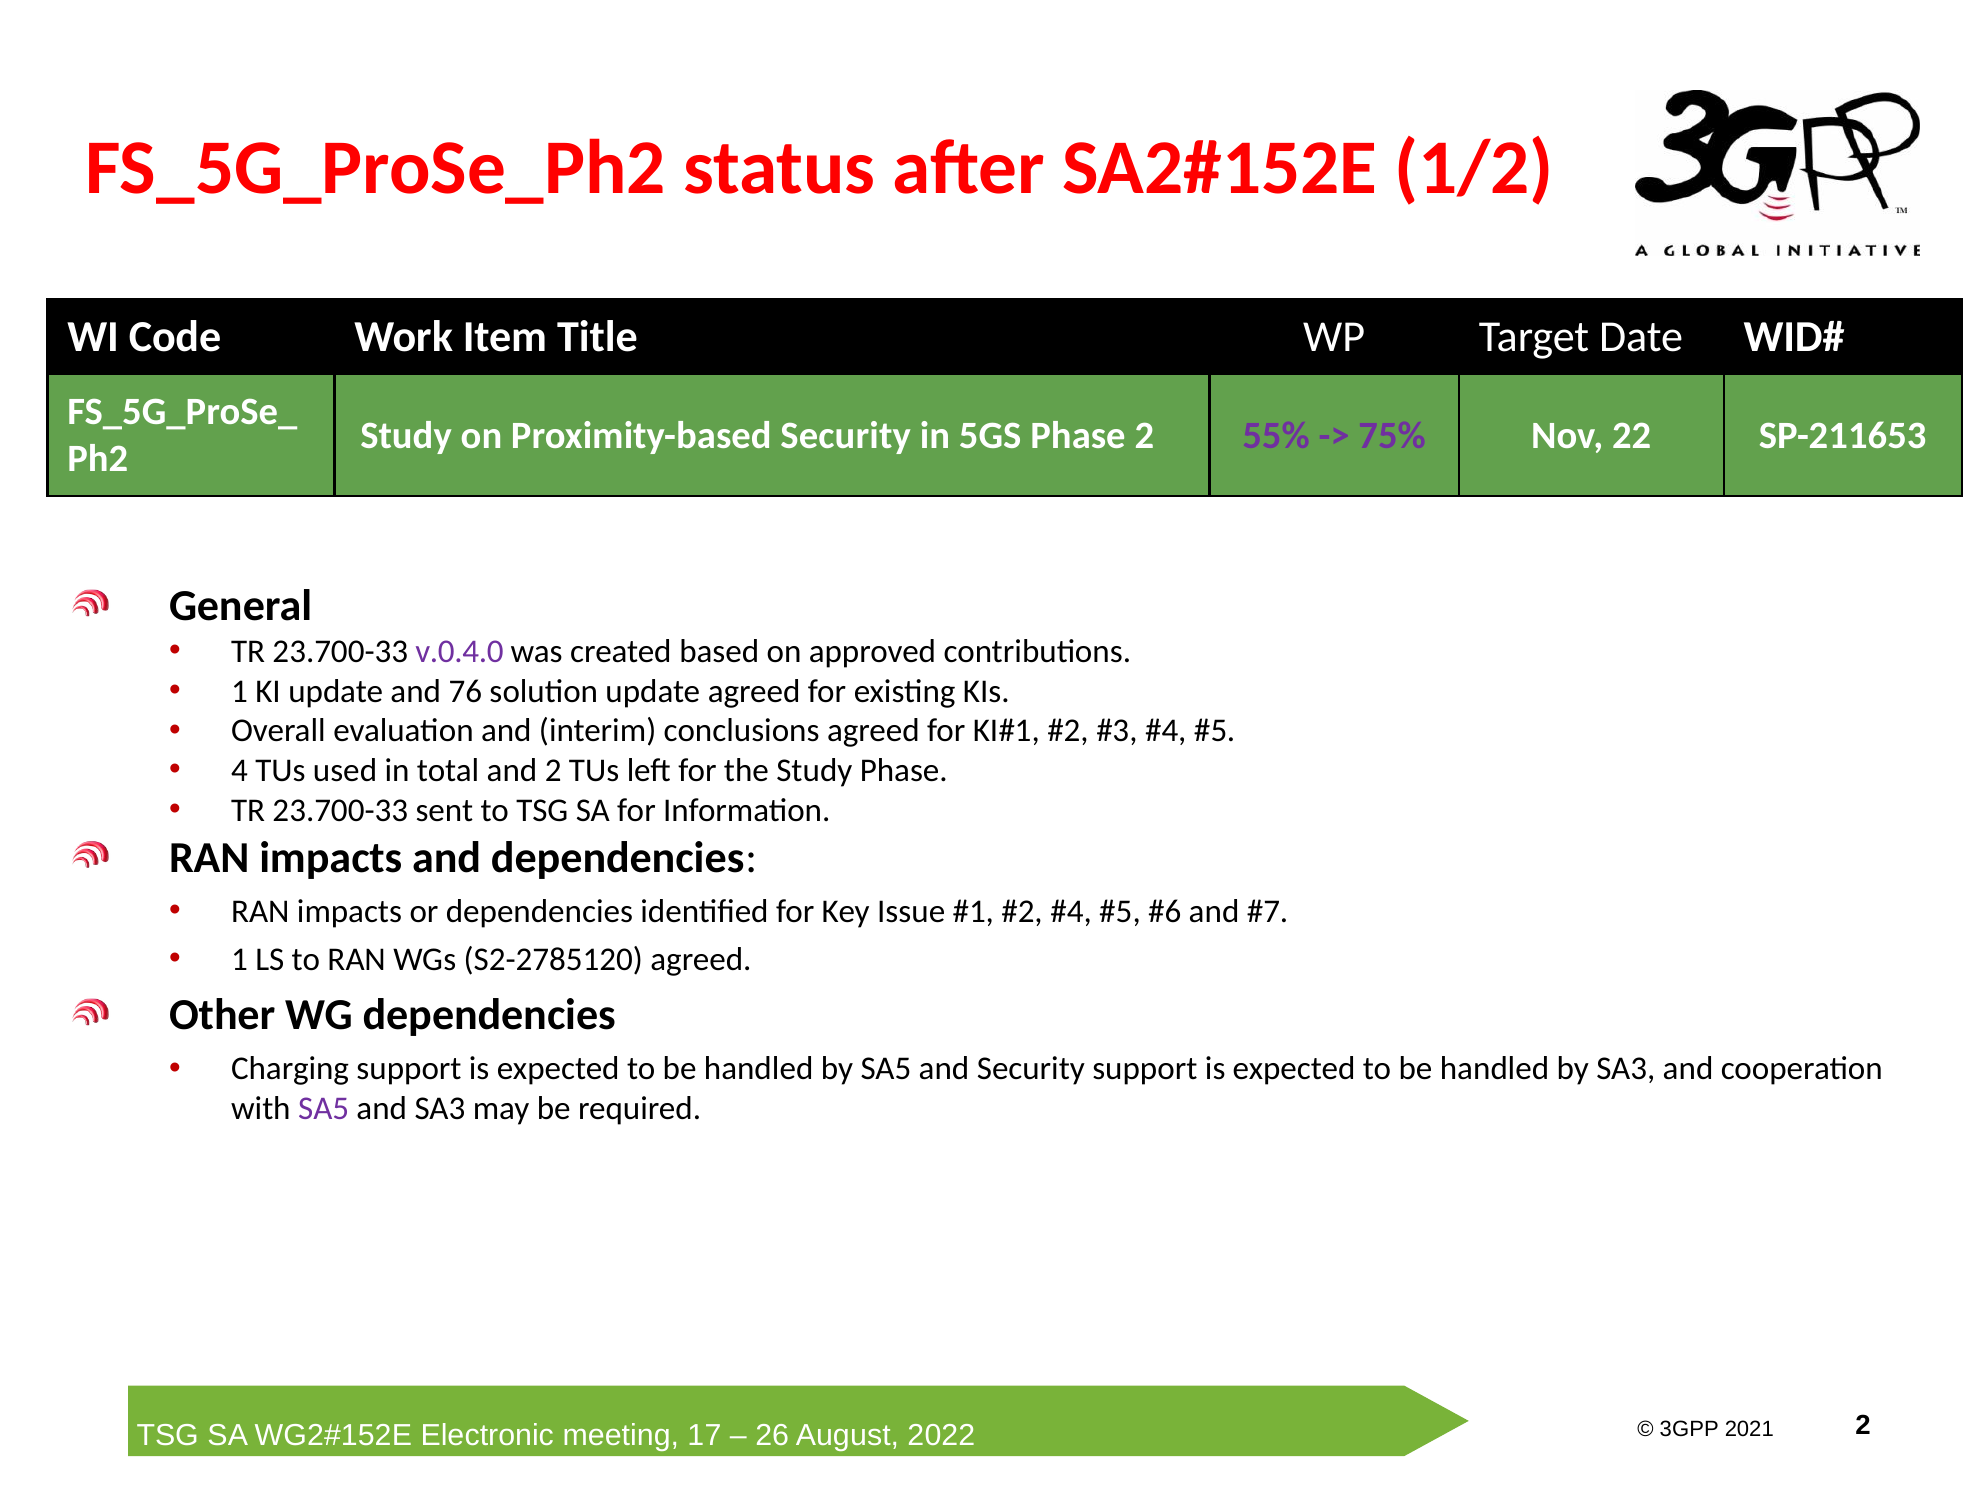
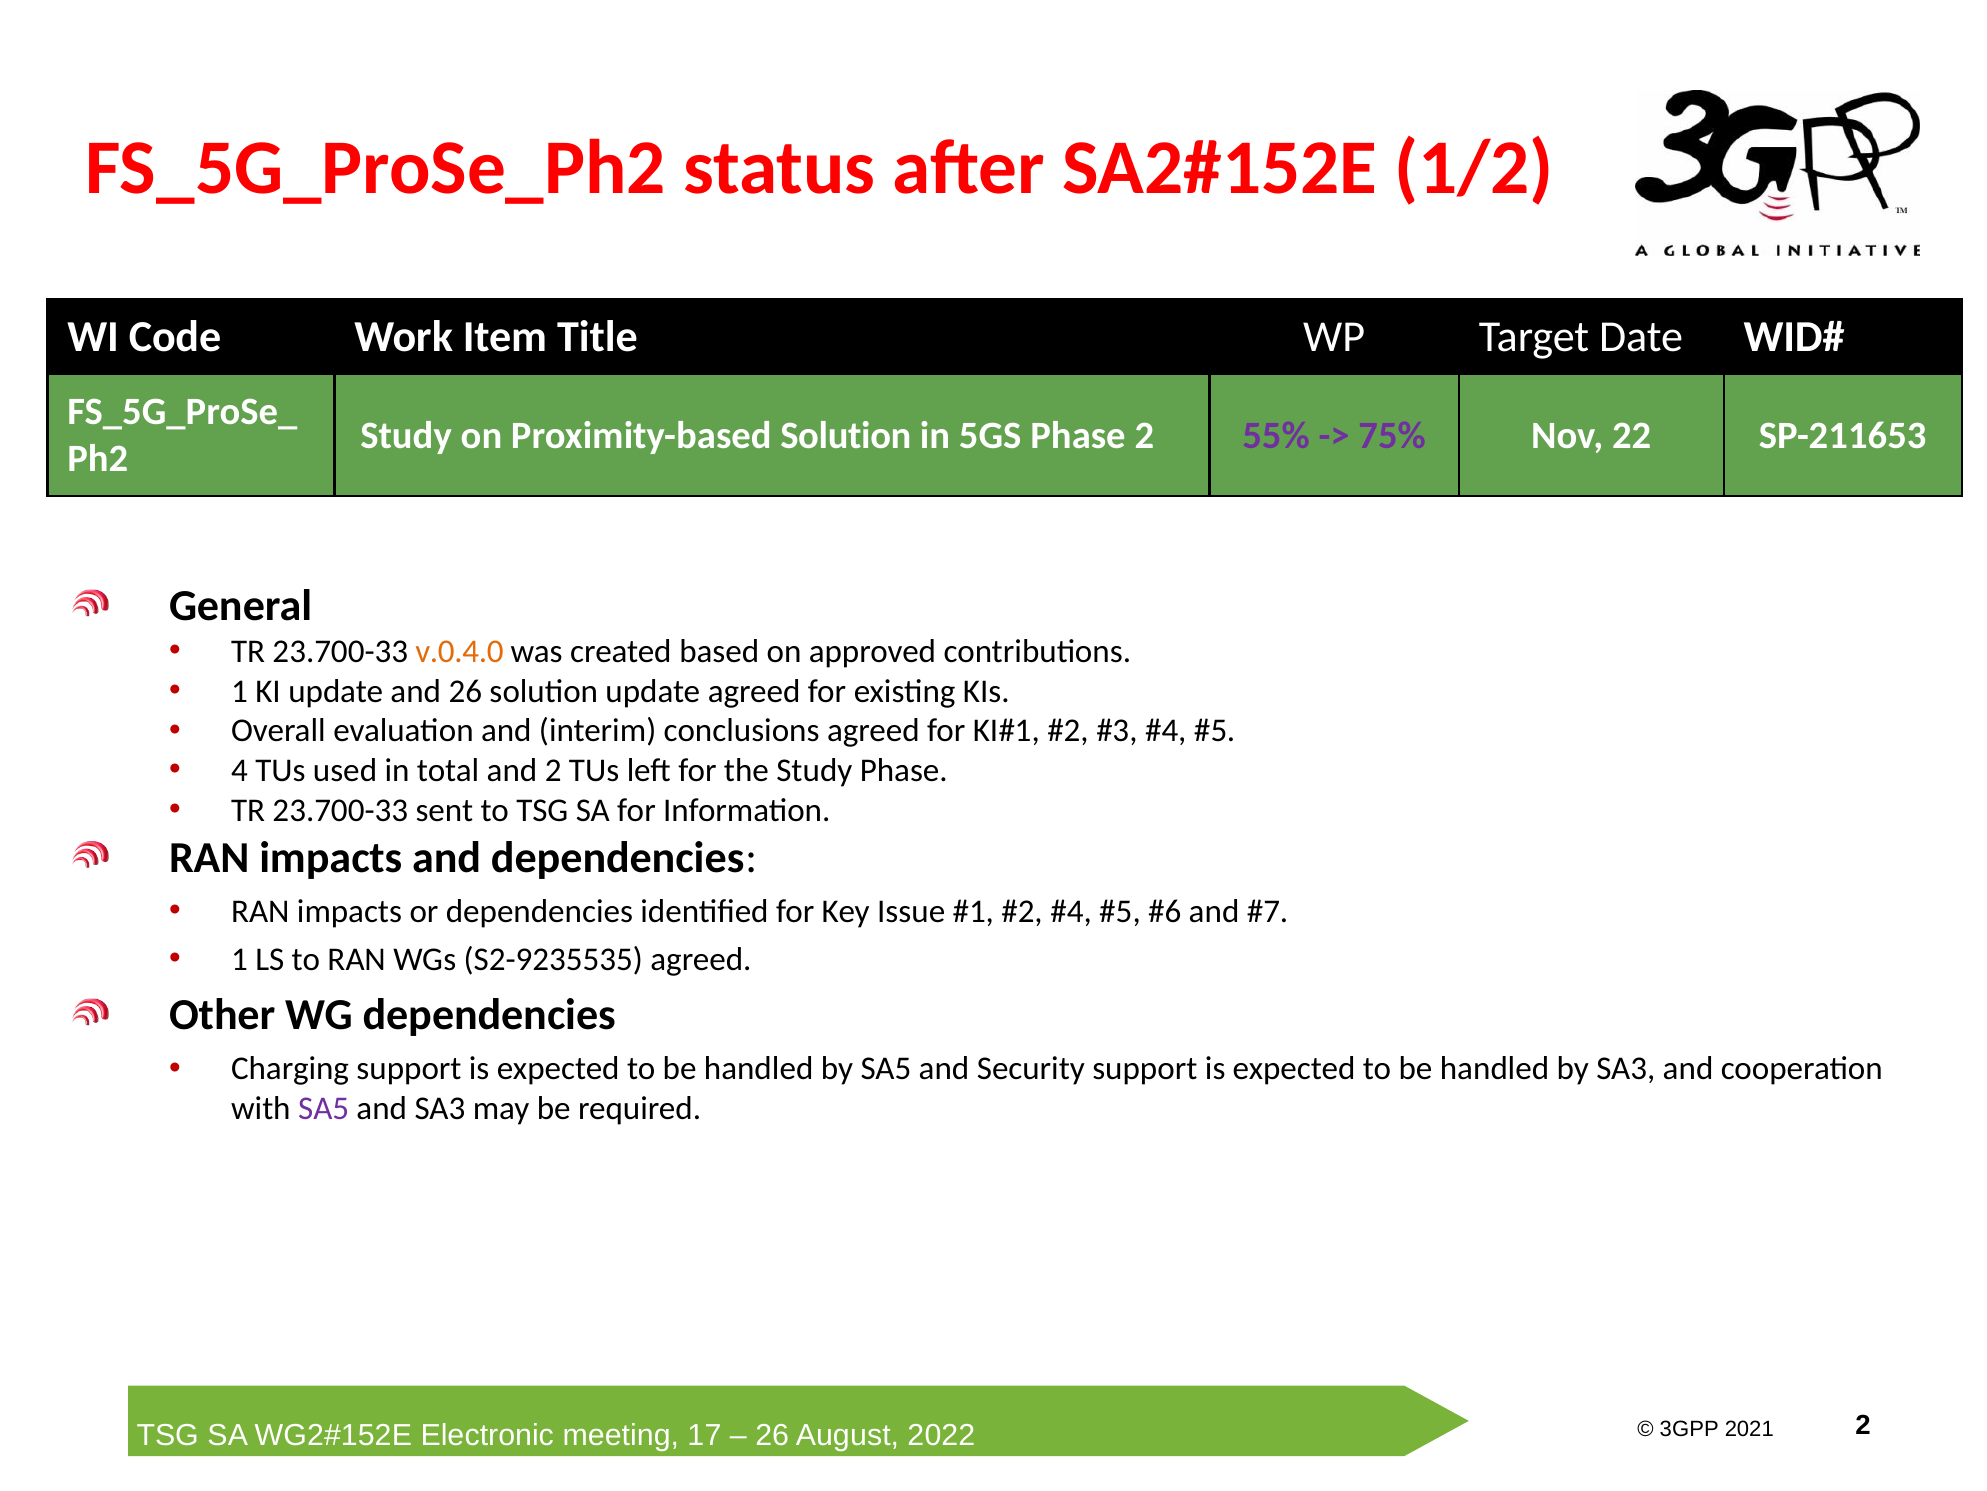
Proximity-based Security: Security -> Solution (846, 435)
v.0.4.0 colour: purple -> orange (459, 651)
and 76: 76 -> 26 (465, 691)
S2-2785120: S2-2785120 -> S2-9235535 (553, 959)
